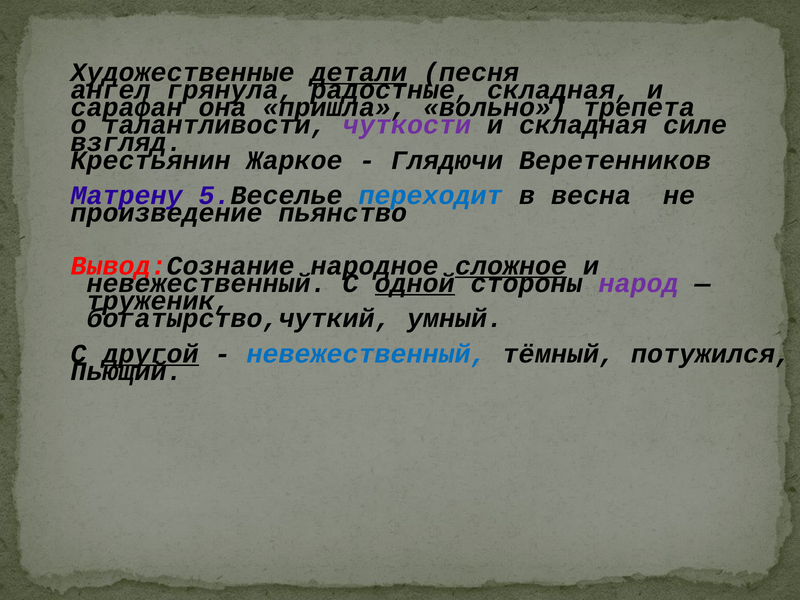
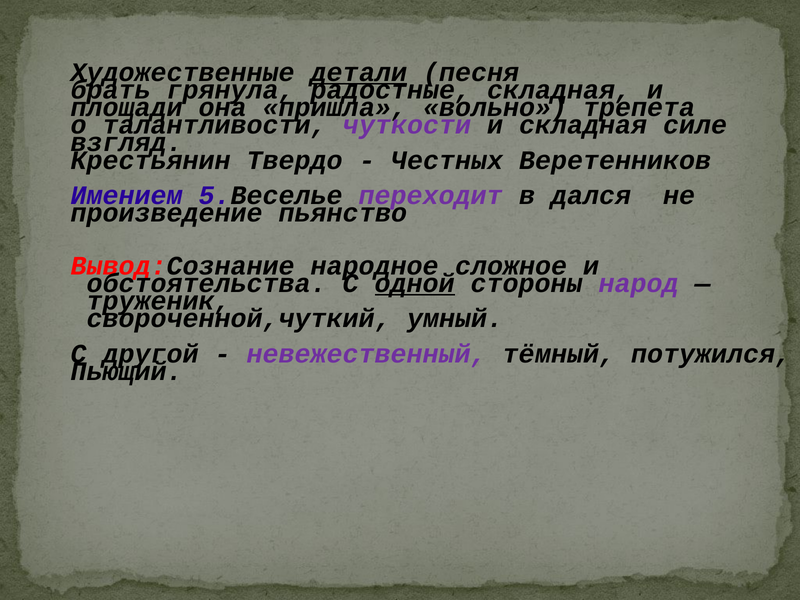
ангел: ангел -> брать (111, 90)
сарафан: сарафан -> площади (127, 107)
Жаркое: Жаркое -> Твердо (295, 160)
Глядючи: Глядючи -> Честных (447, 160)
Матрену: Матрену -> Имением (127, 195)
переходит colour: blue -> purple (431, 195)
весна: весна -> дался (591, 195)
сложное underline: present -> none (511, 266)
невежественный: невежественный -> обстоятельства (207, 283)
богатырство,чуткий: богатырство,чуткий -> свороченной,чуткий (239, 319)
другой underline: present -> none (151, 354)
невежественный colour: blue -> purple (367, 354)
